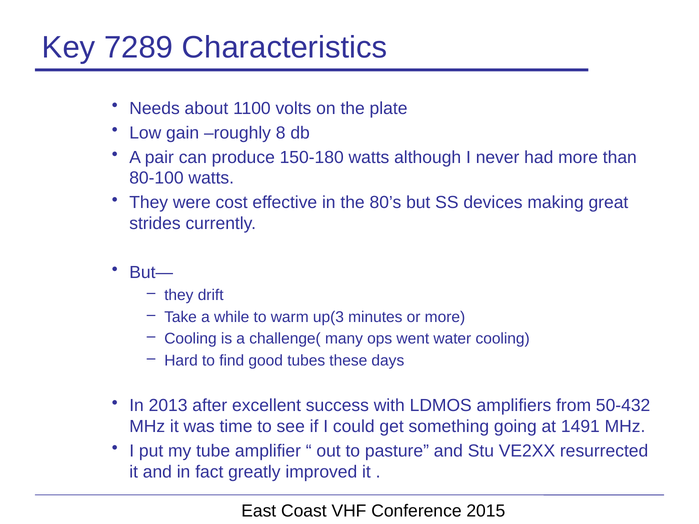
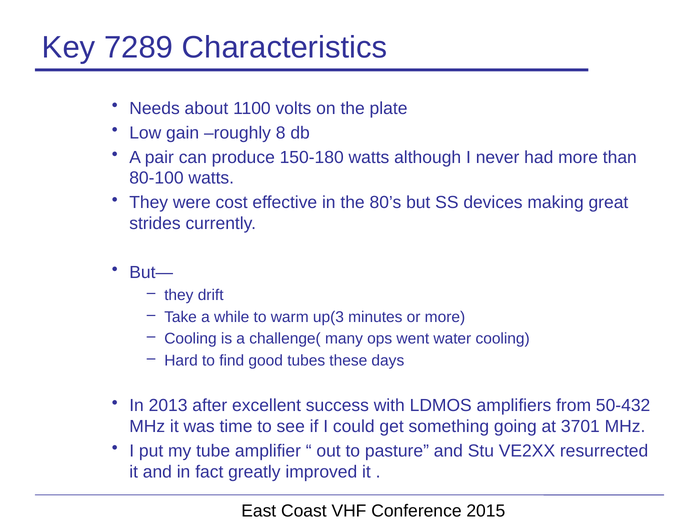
1491: 1491 -> 3701 (580, 427)
